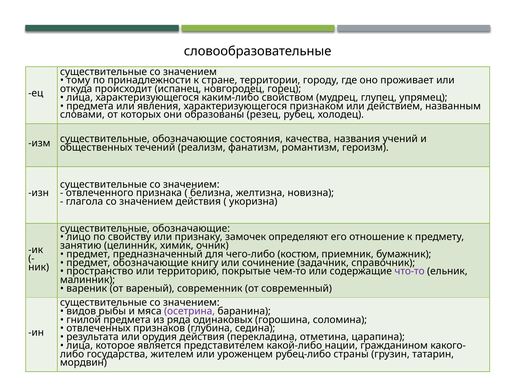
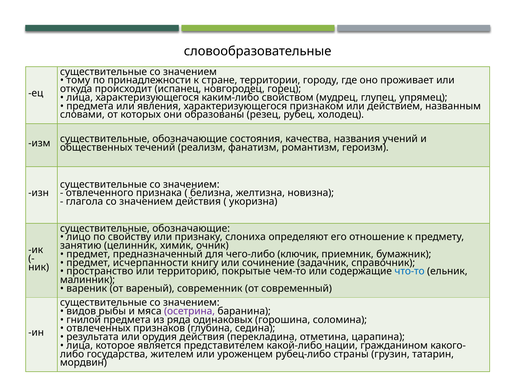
замочек: замочек -> слониха (246, 237)
костюм: костюм -> ключик (298, 254)
предмет обозначающие: обозначающие -> исчерпанности (151, 263)
что-то colour: purple -> blue (410, 271)
